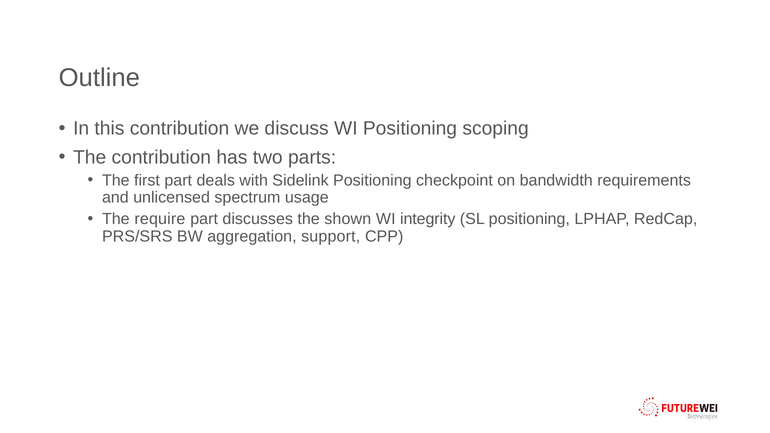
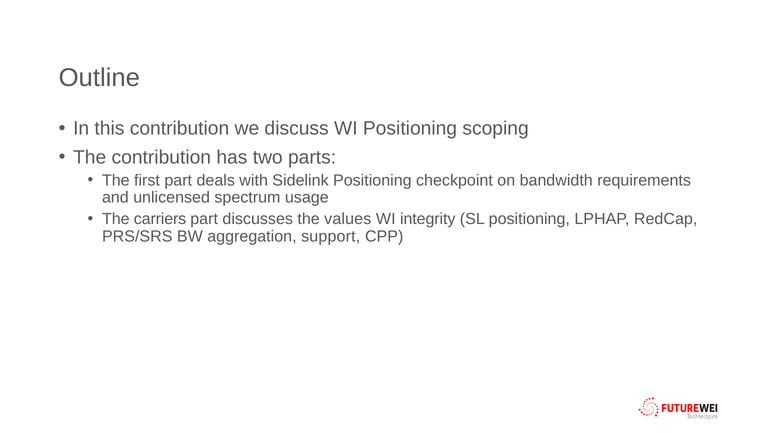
require: require -> carriers (160, 219)
shown: shown -> values (348, 219)
